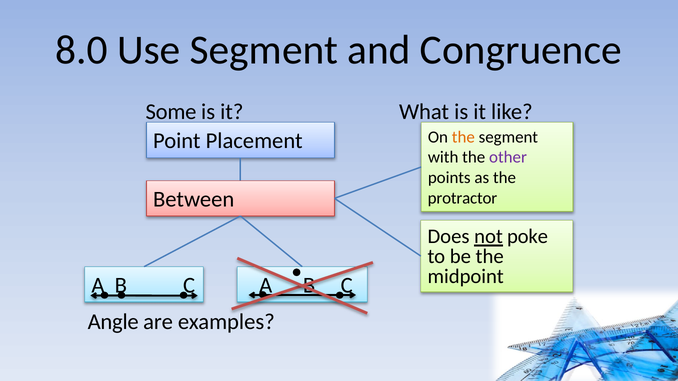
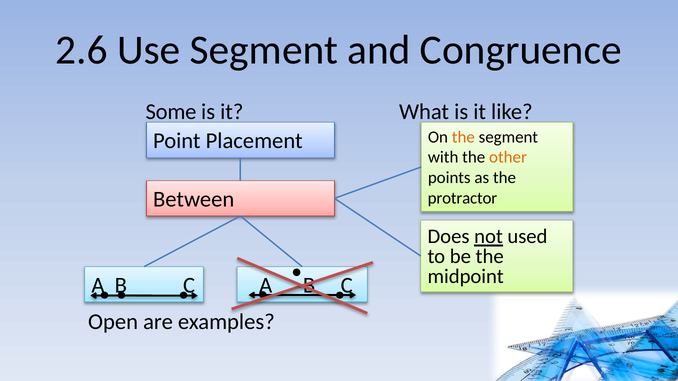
8.0: 8.0 -> 2.6 (82, 50)
other colour: purple -> orange (508, 157)
poke: poke -> used (527, 237)
Angle: Angle -> Open (113, 322)
